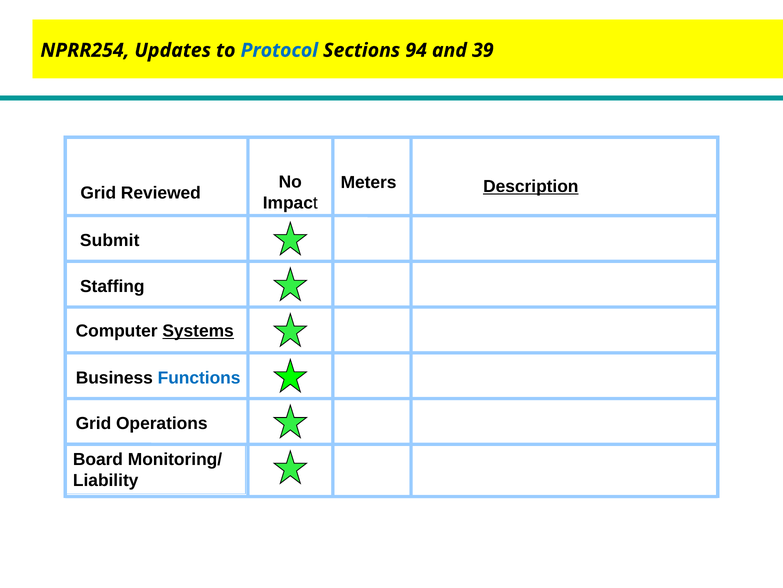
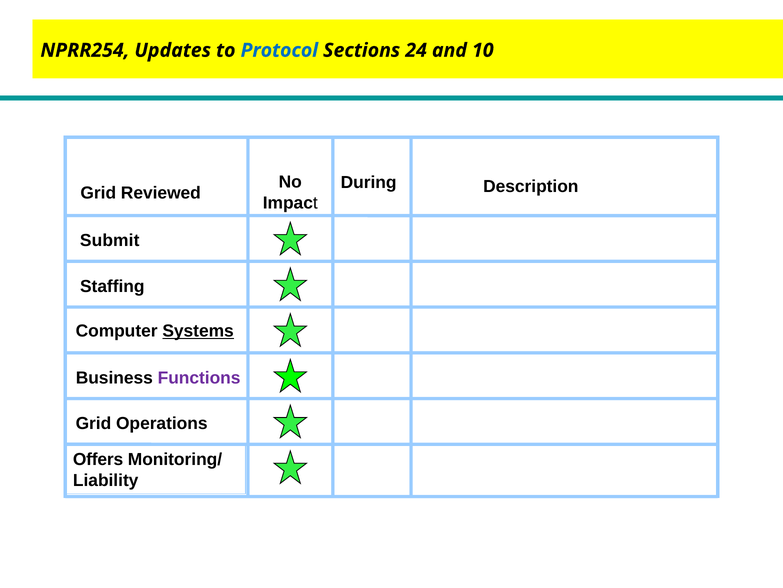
94: 94 -> 24 (416, 50)
39: 39 -> 10 (483, 50)
Meters: Meters -> During (369, 182)
Description underline: present -> none (531, 186)
Functions colour: blue -> purple (199, 377)
Board: Board -> Offers (98, 459)
